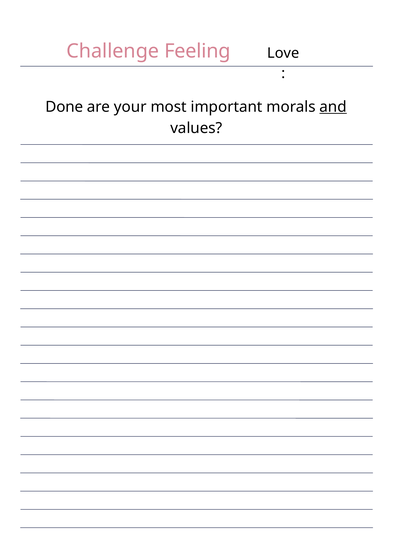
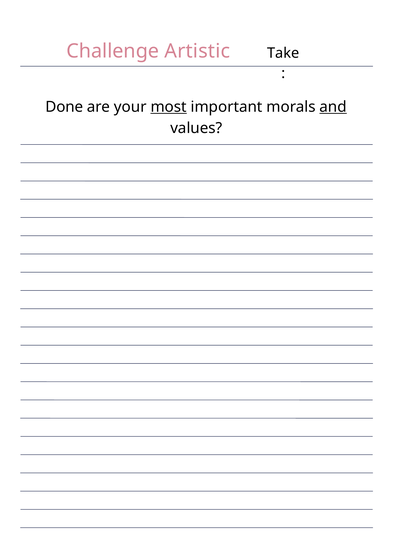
Feeling: Feeling -> Artistic (197, 51)
Love: Love -> Take (283, 53)
most underline: none -> present (169, 107)
